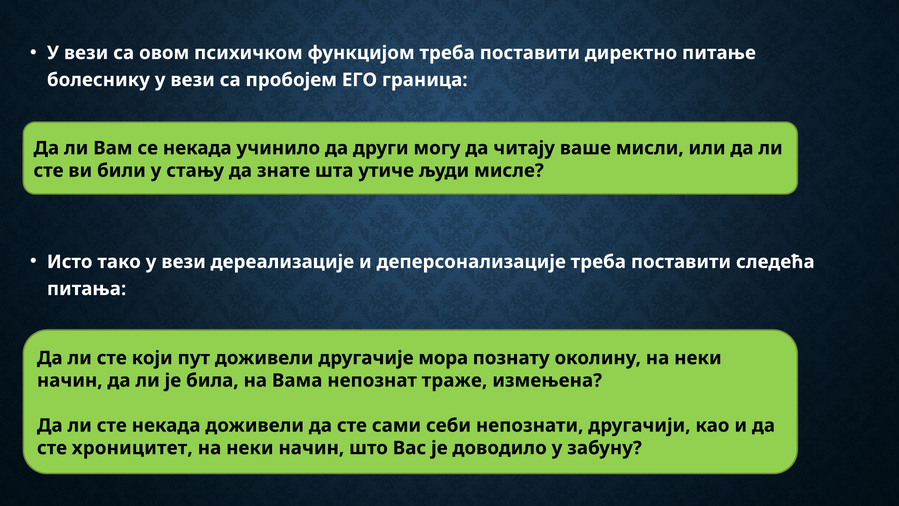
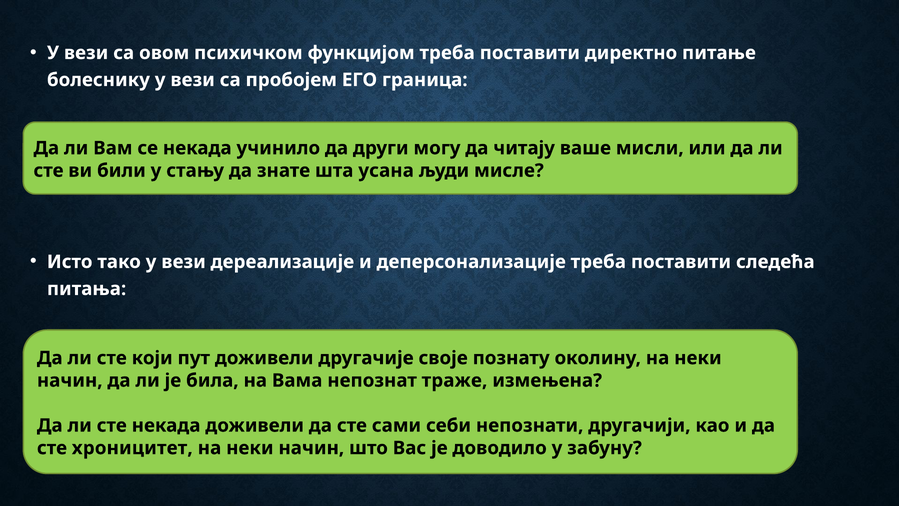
утиче: утиче -> усана (386, 170)
мора: мора -> своје (443, 358)
